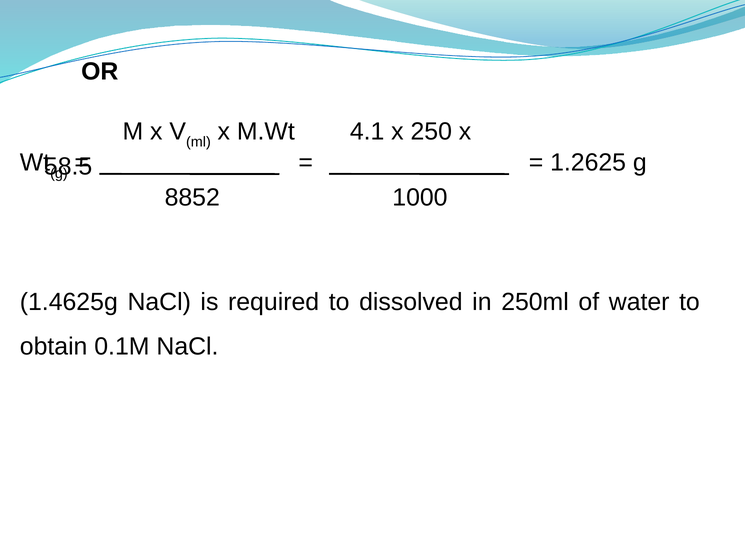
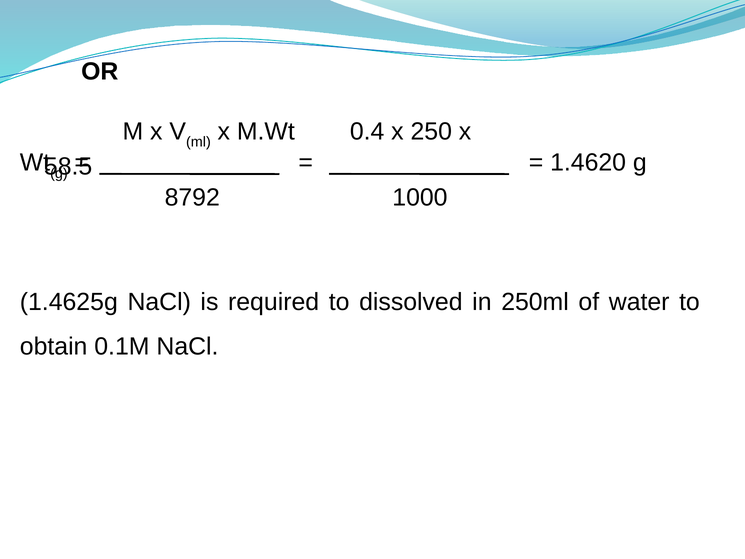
4.1: 4.1 -> 0.4 (367, 131)
1.2625: 1.2625 -> 1.4620 (588, 162)
8852: 8852 -> 8792 (192, 197)
